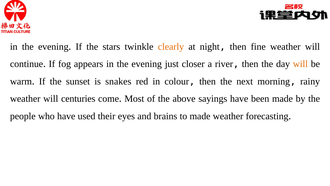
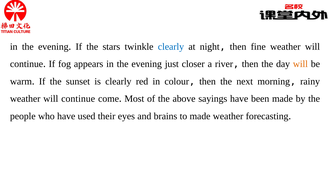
clearly colour: orange -> blue (171, 47)
is snakes: snakes -> clearly (118, 81)
centuries: centuries -> continue (78, 99)
